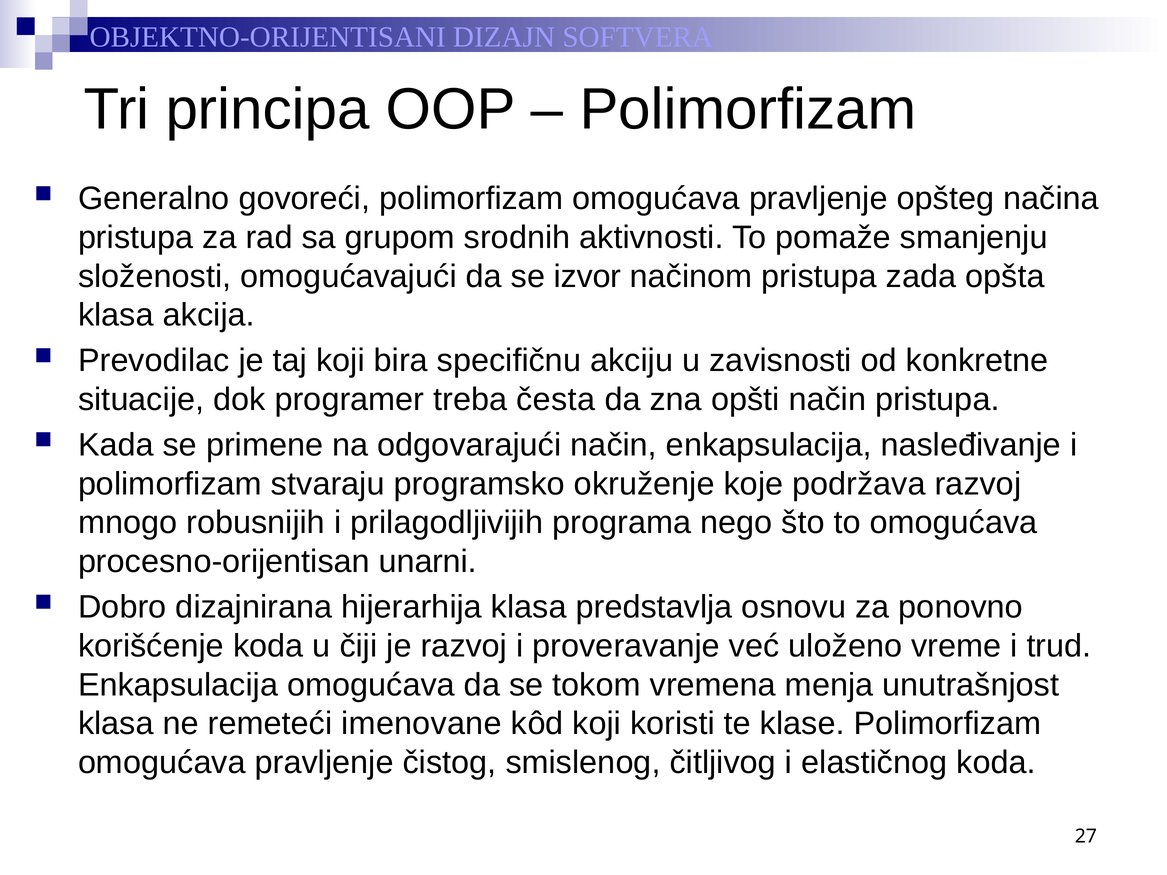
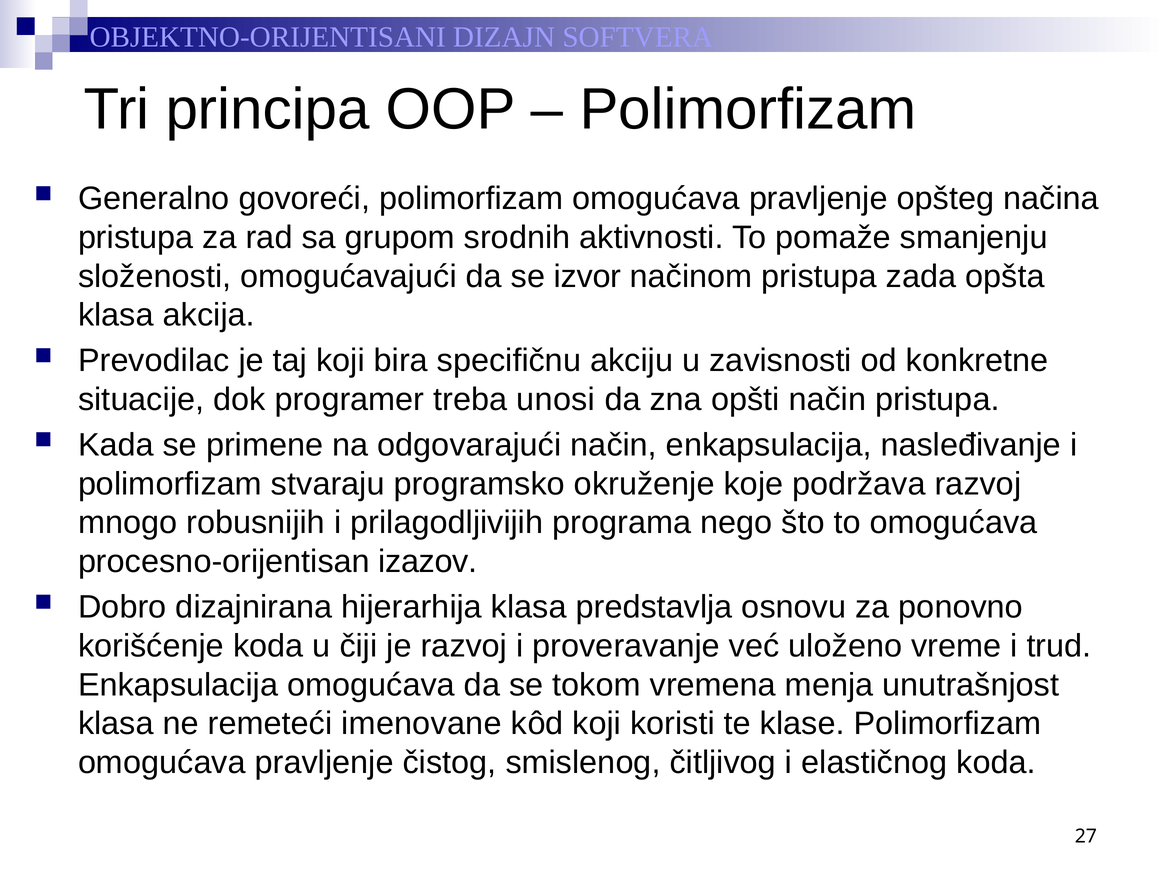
česta: česta -> unosi (556, 400)
unarni: unarni -> izazov (428, 562)
